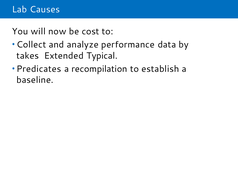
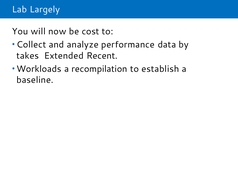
Causes: Causes -> Largely (45, 9)
Typical: Typical -> Recent (102, 56)
Predicates: Predicates -> Workloads (39, 69)
